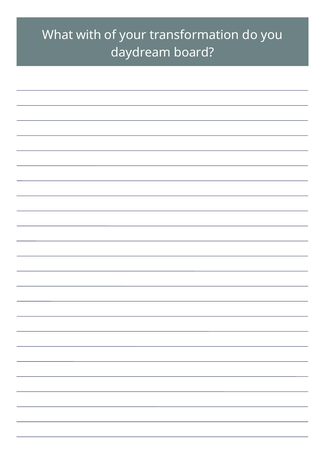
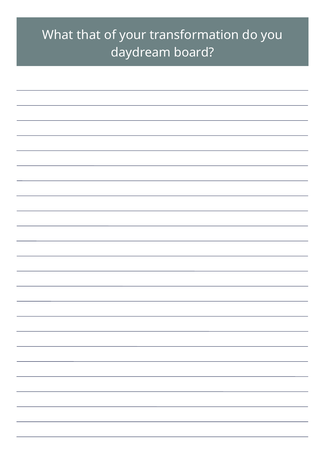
with: with -> that (89, 35)
